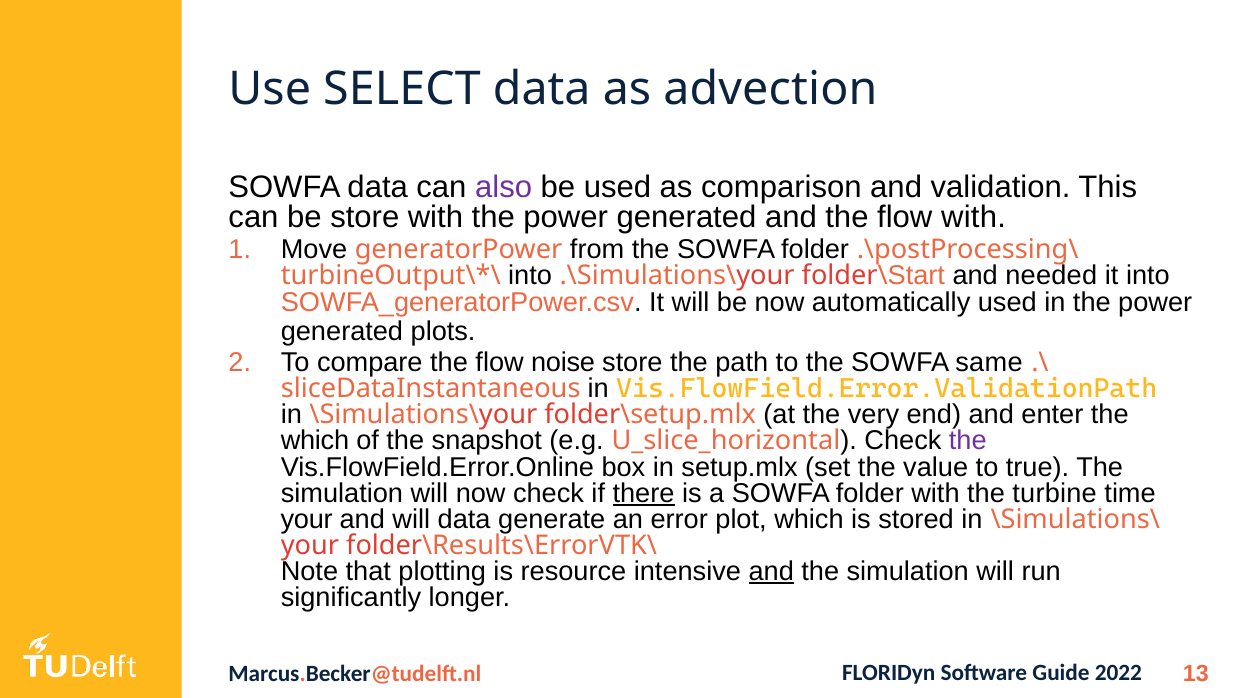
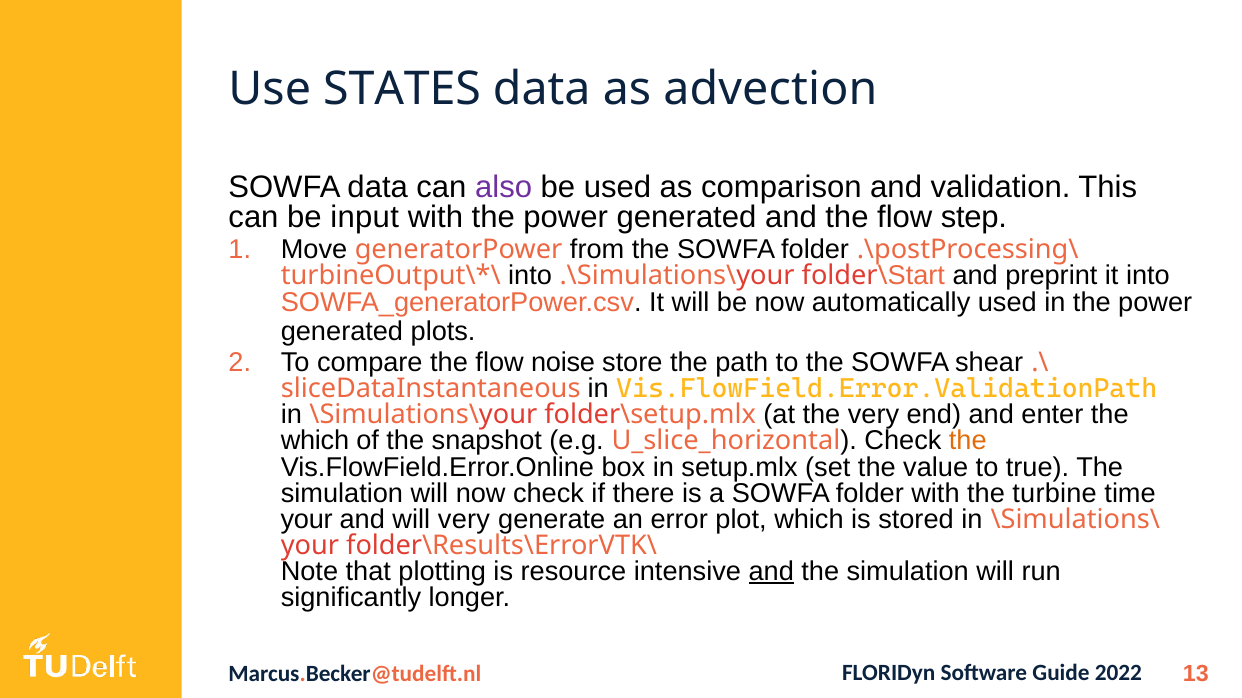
SELECT: SELECT -> STATES (402, 89)
be store: store -> input (365, 217)
flow with: with -> step (974, 217)
needed: needed -> preprint (1051, 276)
same: same -> shear (989, 363)
the colour: purple -> orange (968, 441)
there underline: present -> none (644, 494)
will data: data -> very (464, 520)
